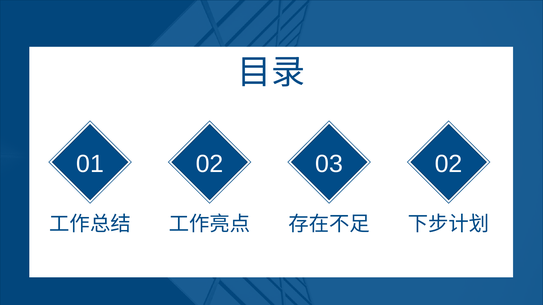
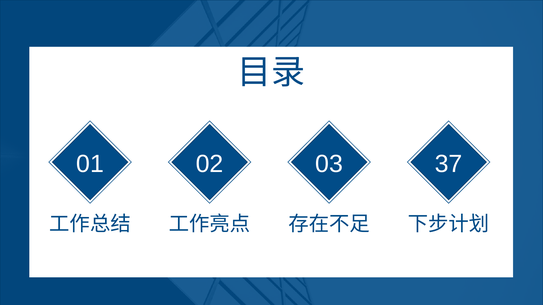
03 02: 02 -> 37 (449, 164)
